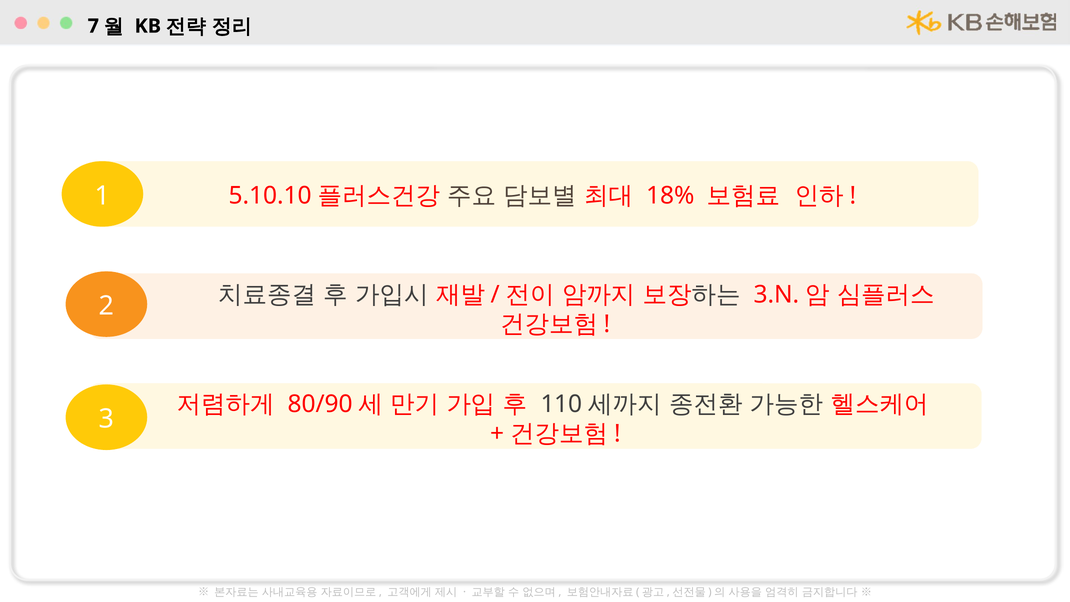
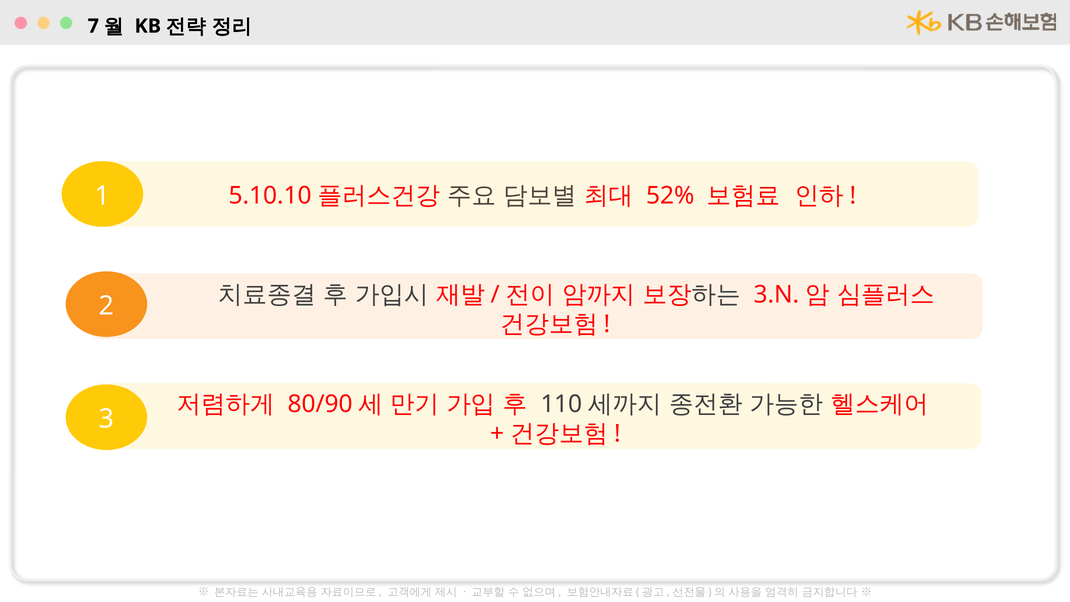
18%: 18% -> 52% (670, 196)
